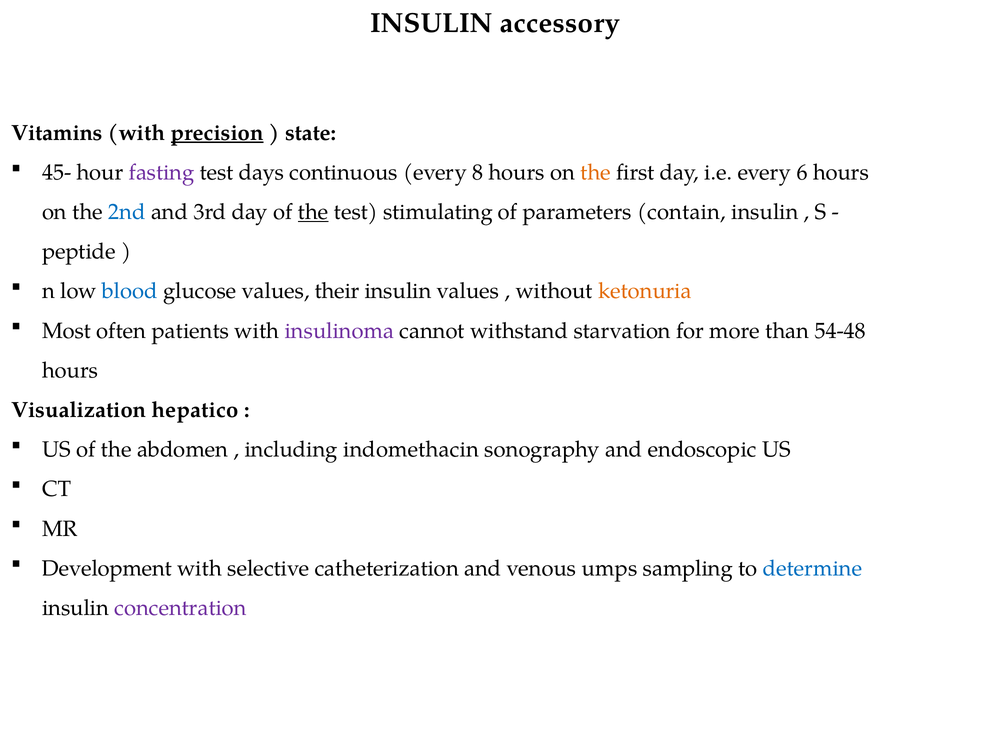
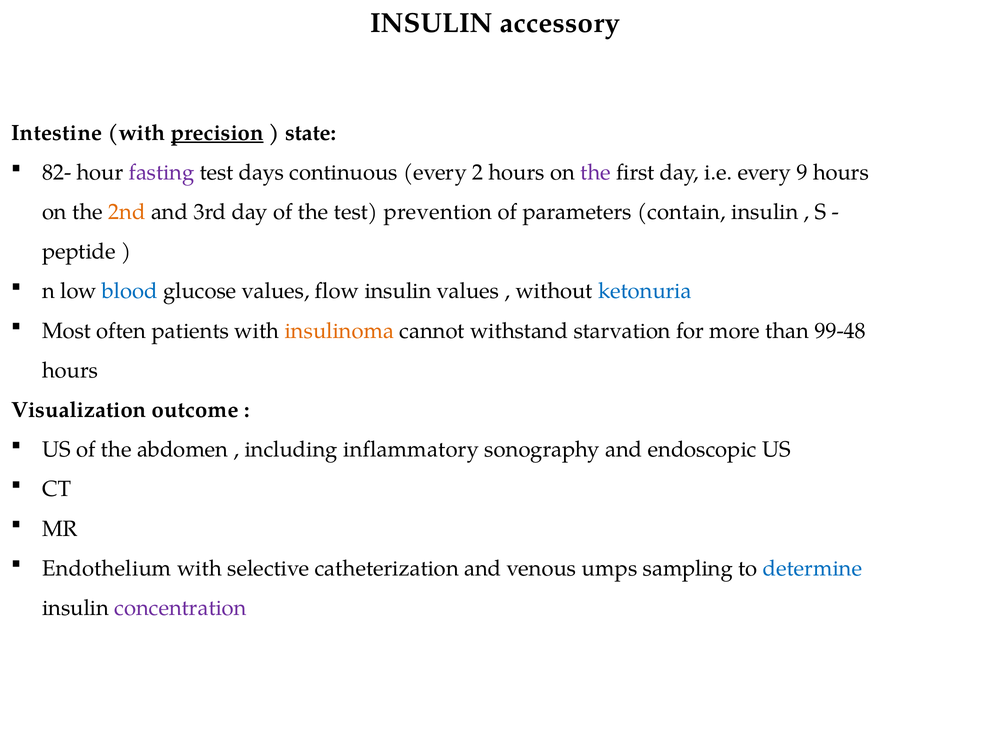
Vitamins: Vitamins -> Intestine (57, 133)
45-: 45- -> 82- (57, 173)
8: 8 -> 2 (478, 173)
the colour: orange -> purple (596, 173)
6: 6 -> 9 (802, 173)
2nd colour: blue -> orange (127, 212)
the underline: present -> none (313, 212)
stimulating: stimulating -> prevention (438, 212)
their: their -> flow (337, 291)
ketonuria colour: orange -> blue (645, 291)
insulinoma colour: purple -> orange (339, 331)
54-48: 54-48 -> 99-48 (840, 331)
hepatico: hepatico -> outcome (195, 410)
indomethacin: indomethacin -> inflammatory (411, 450)
Development: Development -> Endothelium (107, 569)
